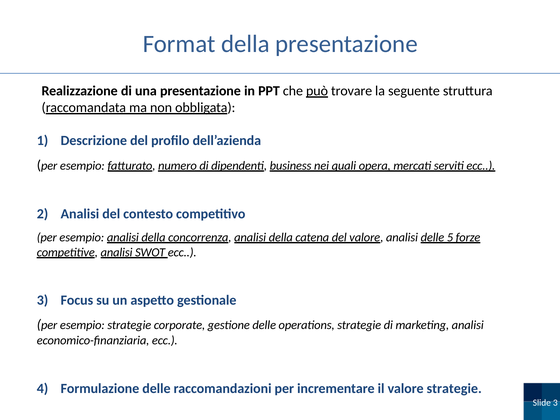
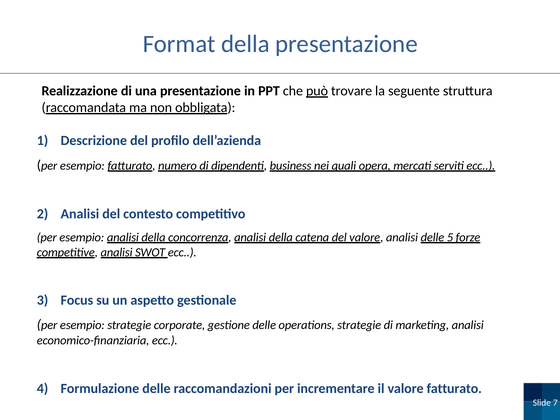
valore strategie: strategie -> fatturato (454, 388)
Slide 3: 3 -> 7 (555, 403)
